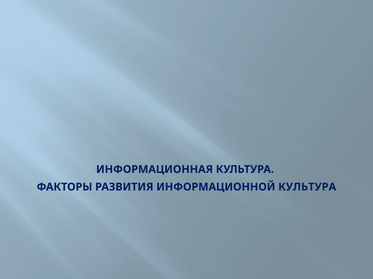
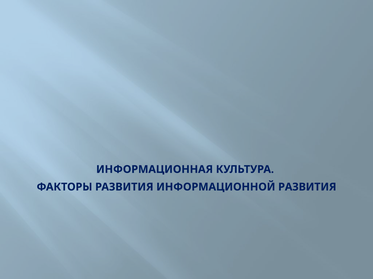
ИНФОРМАЦИОННОЙ КУЛЬТУРА: КУЛЬТУРА -> РАЗВИТИЯ (307, 187)
